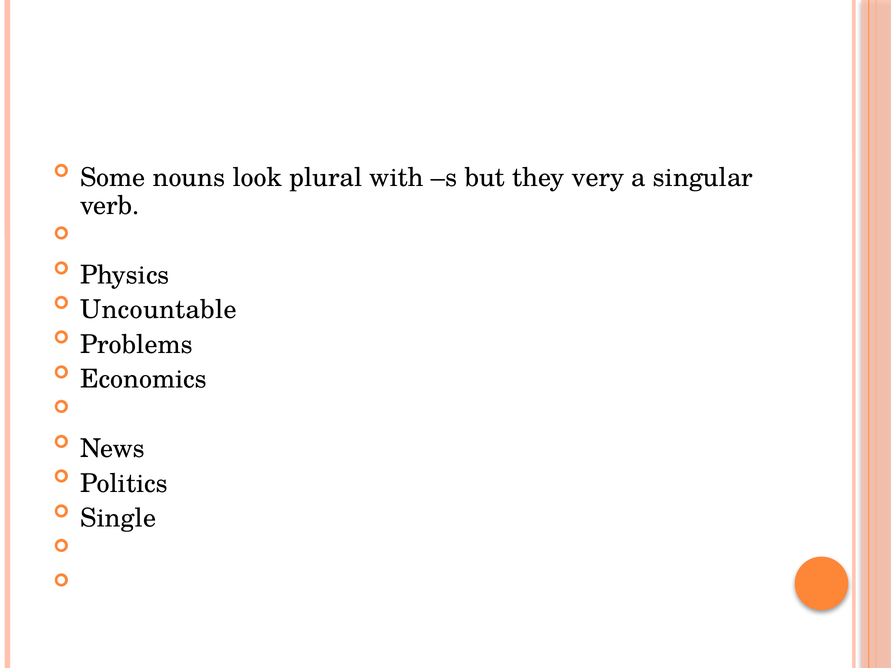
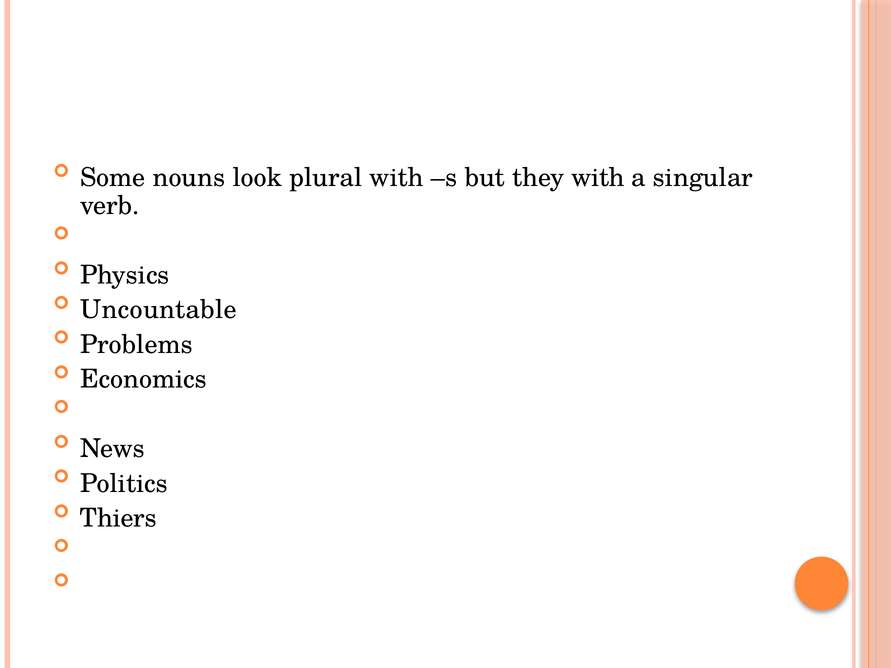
they very: very -> with (598, 178)
Single: Single -> Thiers (118, 518)
